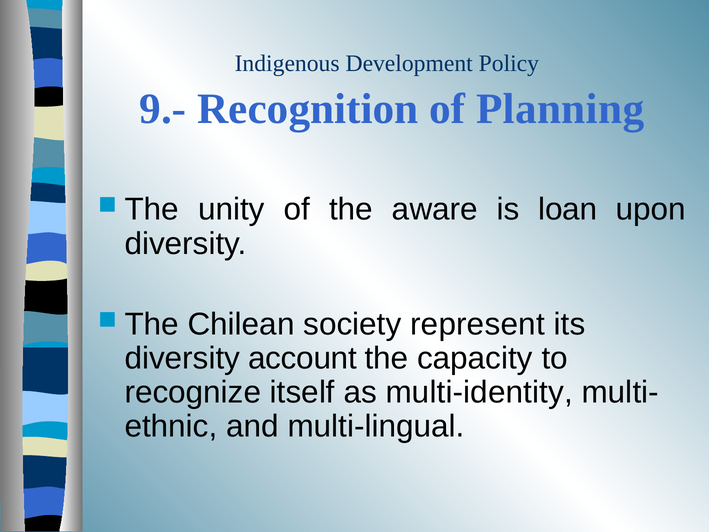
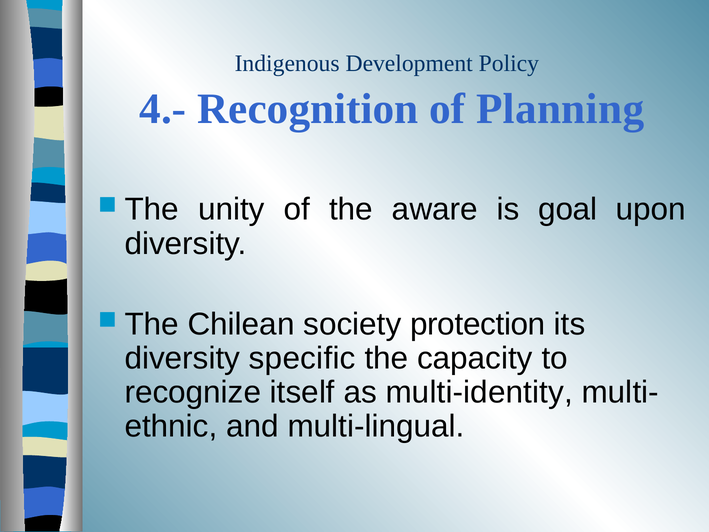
9.-: 9.- -> 4.- (163, 109)
loan: loan -> goal (568, 209)
represent: represent -> protection (478, 324)
account: account -> specific (302, 358)
